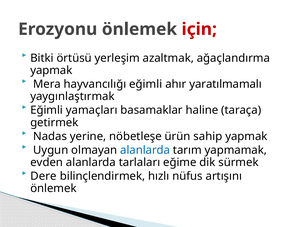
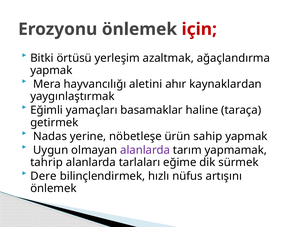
hayvancılığı eğimli: eğimli -> aletini (146, 84)
yaratılmamalı: yaratılmamalı -> kaynaklardan (226, 84)
alanlarda colour: blue -> purple (145, 150)
evden: evden -> tahrip (47, 163)
